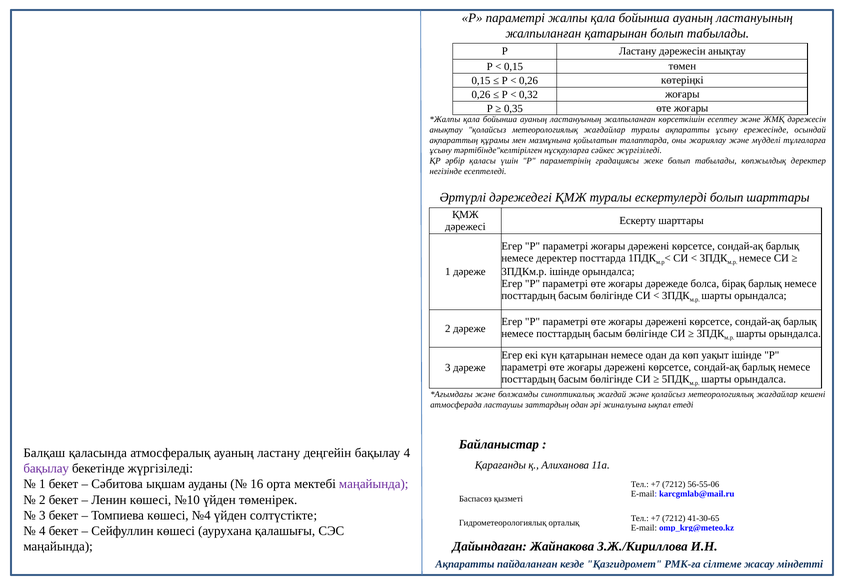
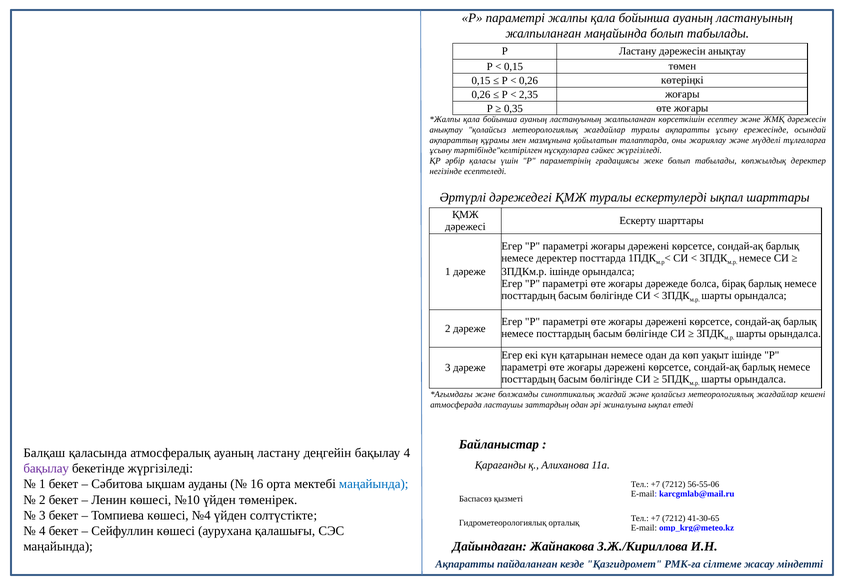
жалпыланған қатарынан: қатарынан -> маңайында (616, 33)
0,32: 0,32 -> 2,35 (529, 94)
ескертулерді болып: болып -> ықпал (727, 197)
маңайында colour: purple -> blue (374, 484)
